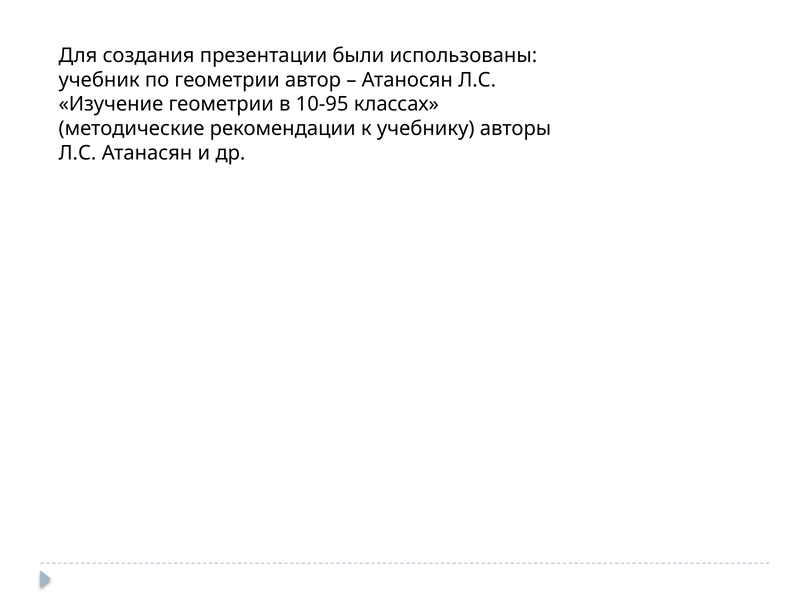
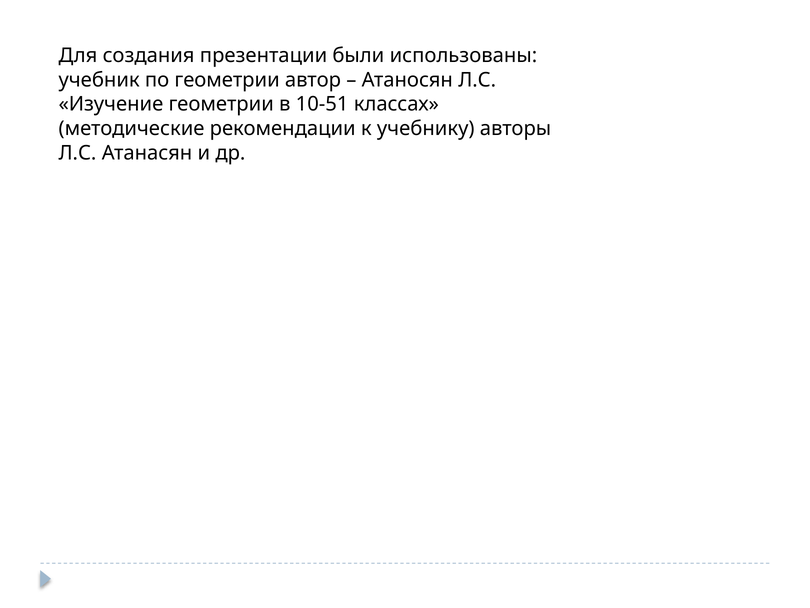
10-95: 10-95 -> 10-51 (322, 104)
